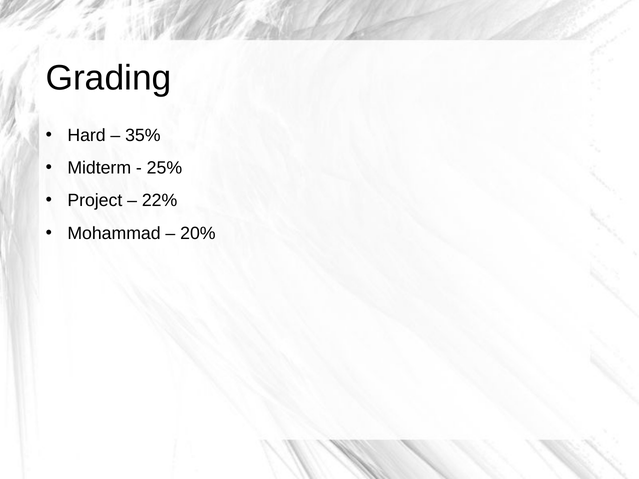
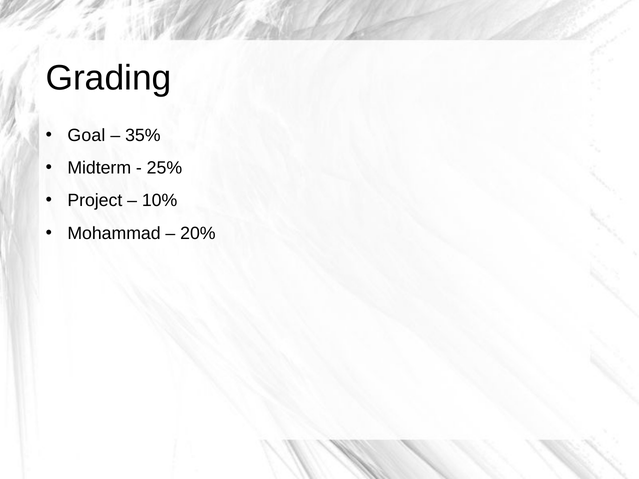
Hard: Hard -> Goal (86, 135)
22%: 22% -> 10% (160, 201)
